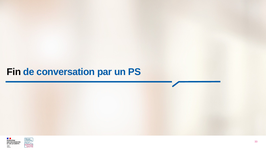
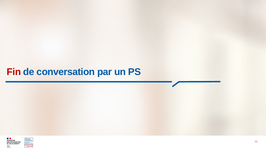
Fin colour: black -> red (14, 72)
